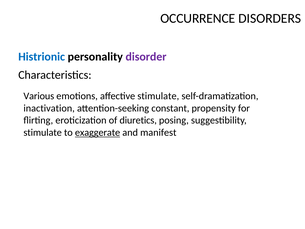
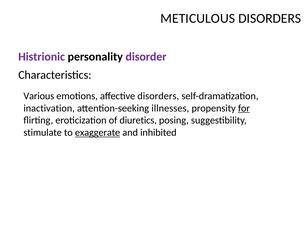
OCCURRENCE: OCCURRENCE -> METICULOUS (198, 18)
Histrionic colour: blue -> purple (42, 57)
affective stimulate: stimulate -> disorders (158, 96)
constant: constant -> illnesses (170, 108)
for underline: none -> present (244, 108)
manifest: manifest -> inhibited (158, 132)
